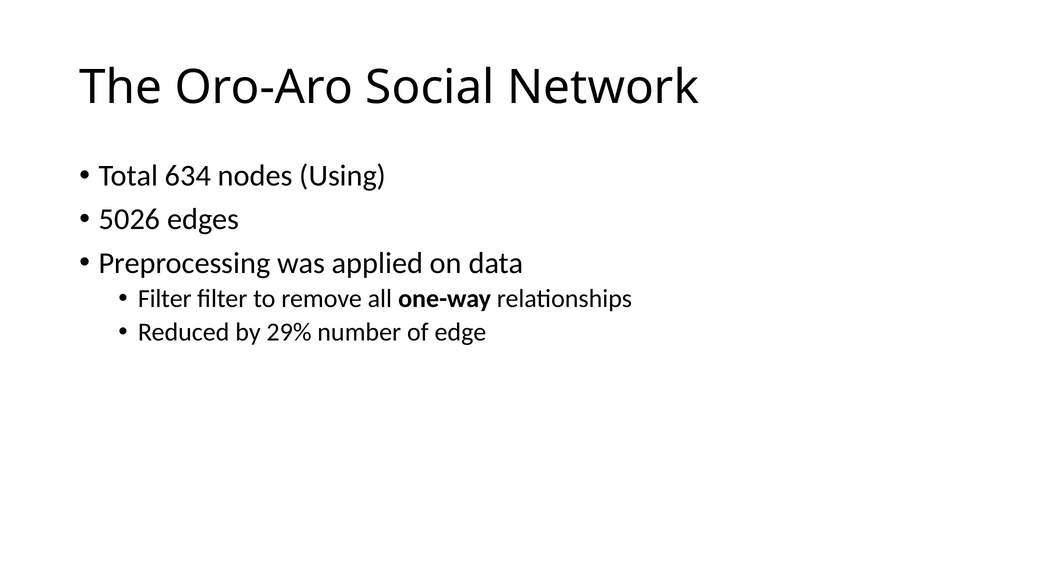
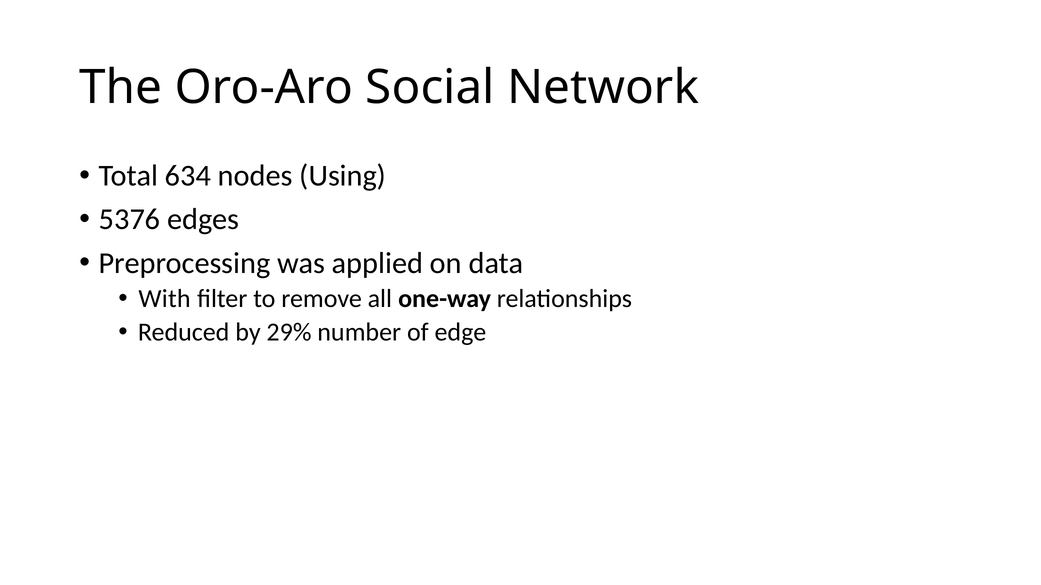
5026: 5026 -> 5376 (130, 220)
Filter: Filter -> With (165, 299)
